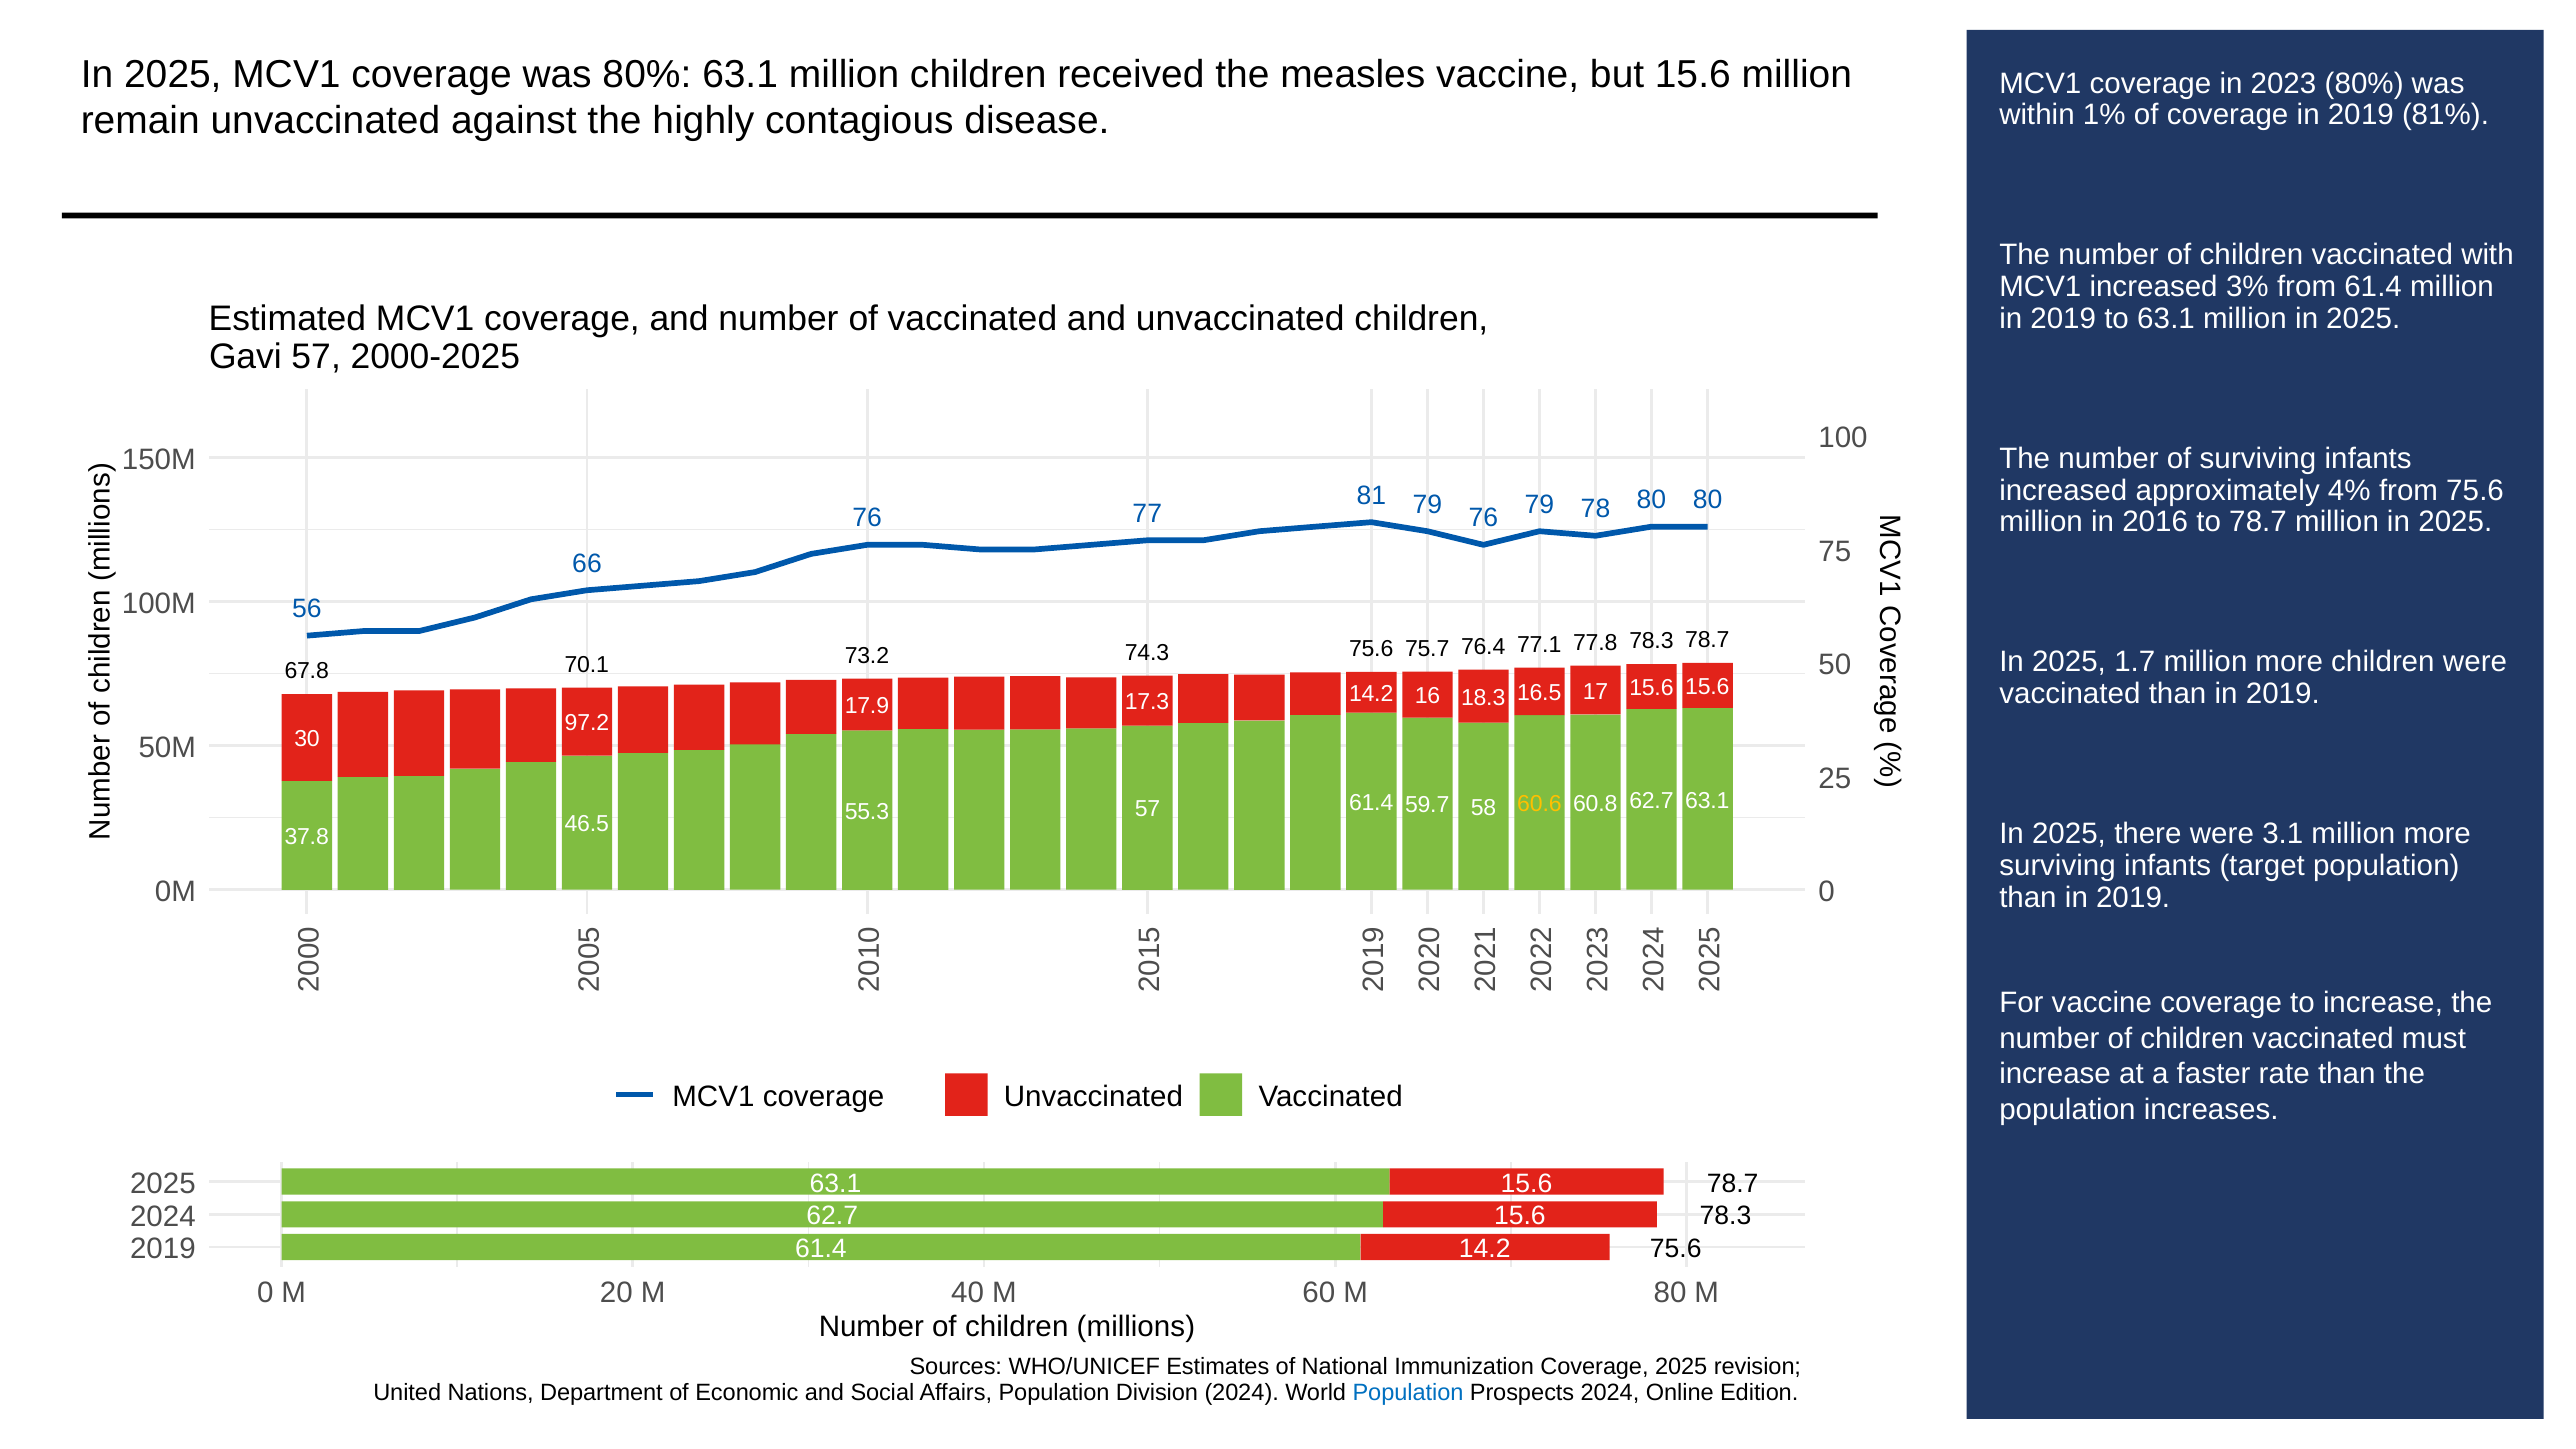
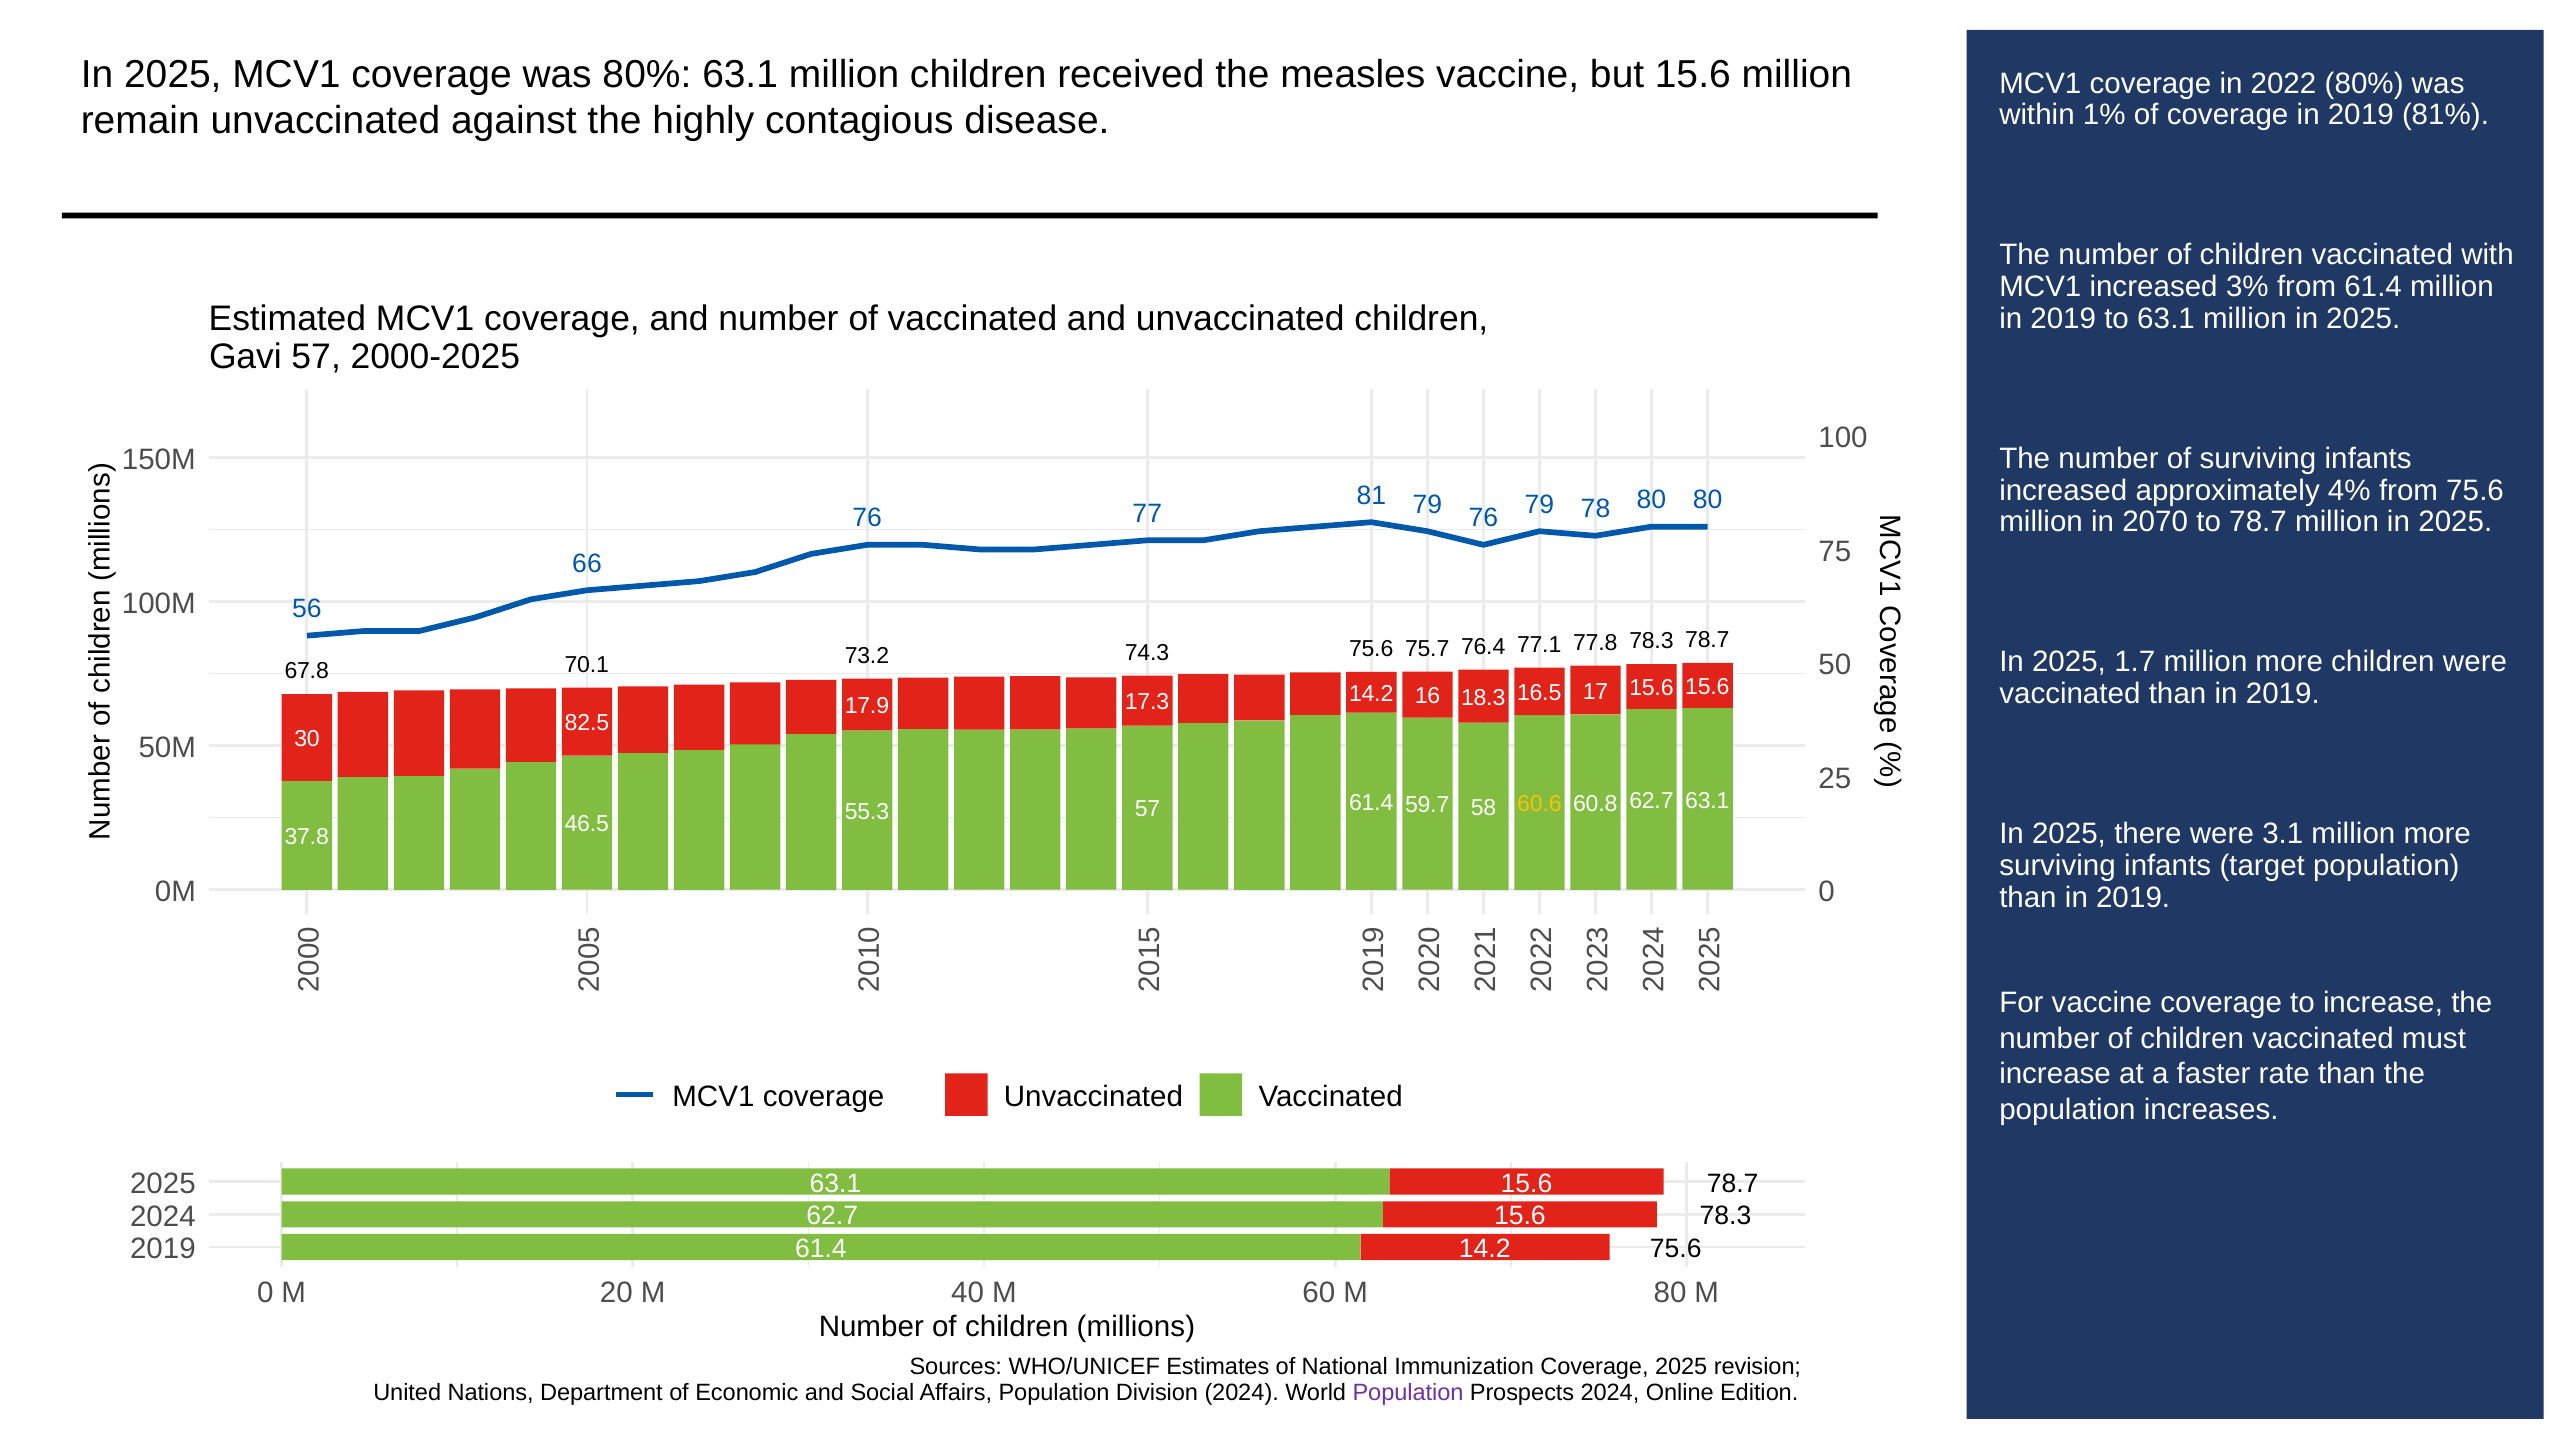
2023: 2023 -> 2022 (2283, 83)
2016: 2016 -> 2070 (2155, 522)
97.2: 97.2 -> 82.5 (587, 723)
Population colour: blue -> purple (1408, 1392)
